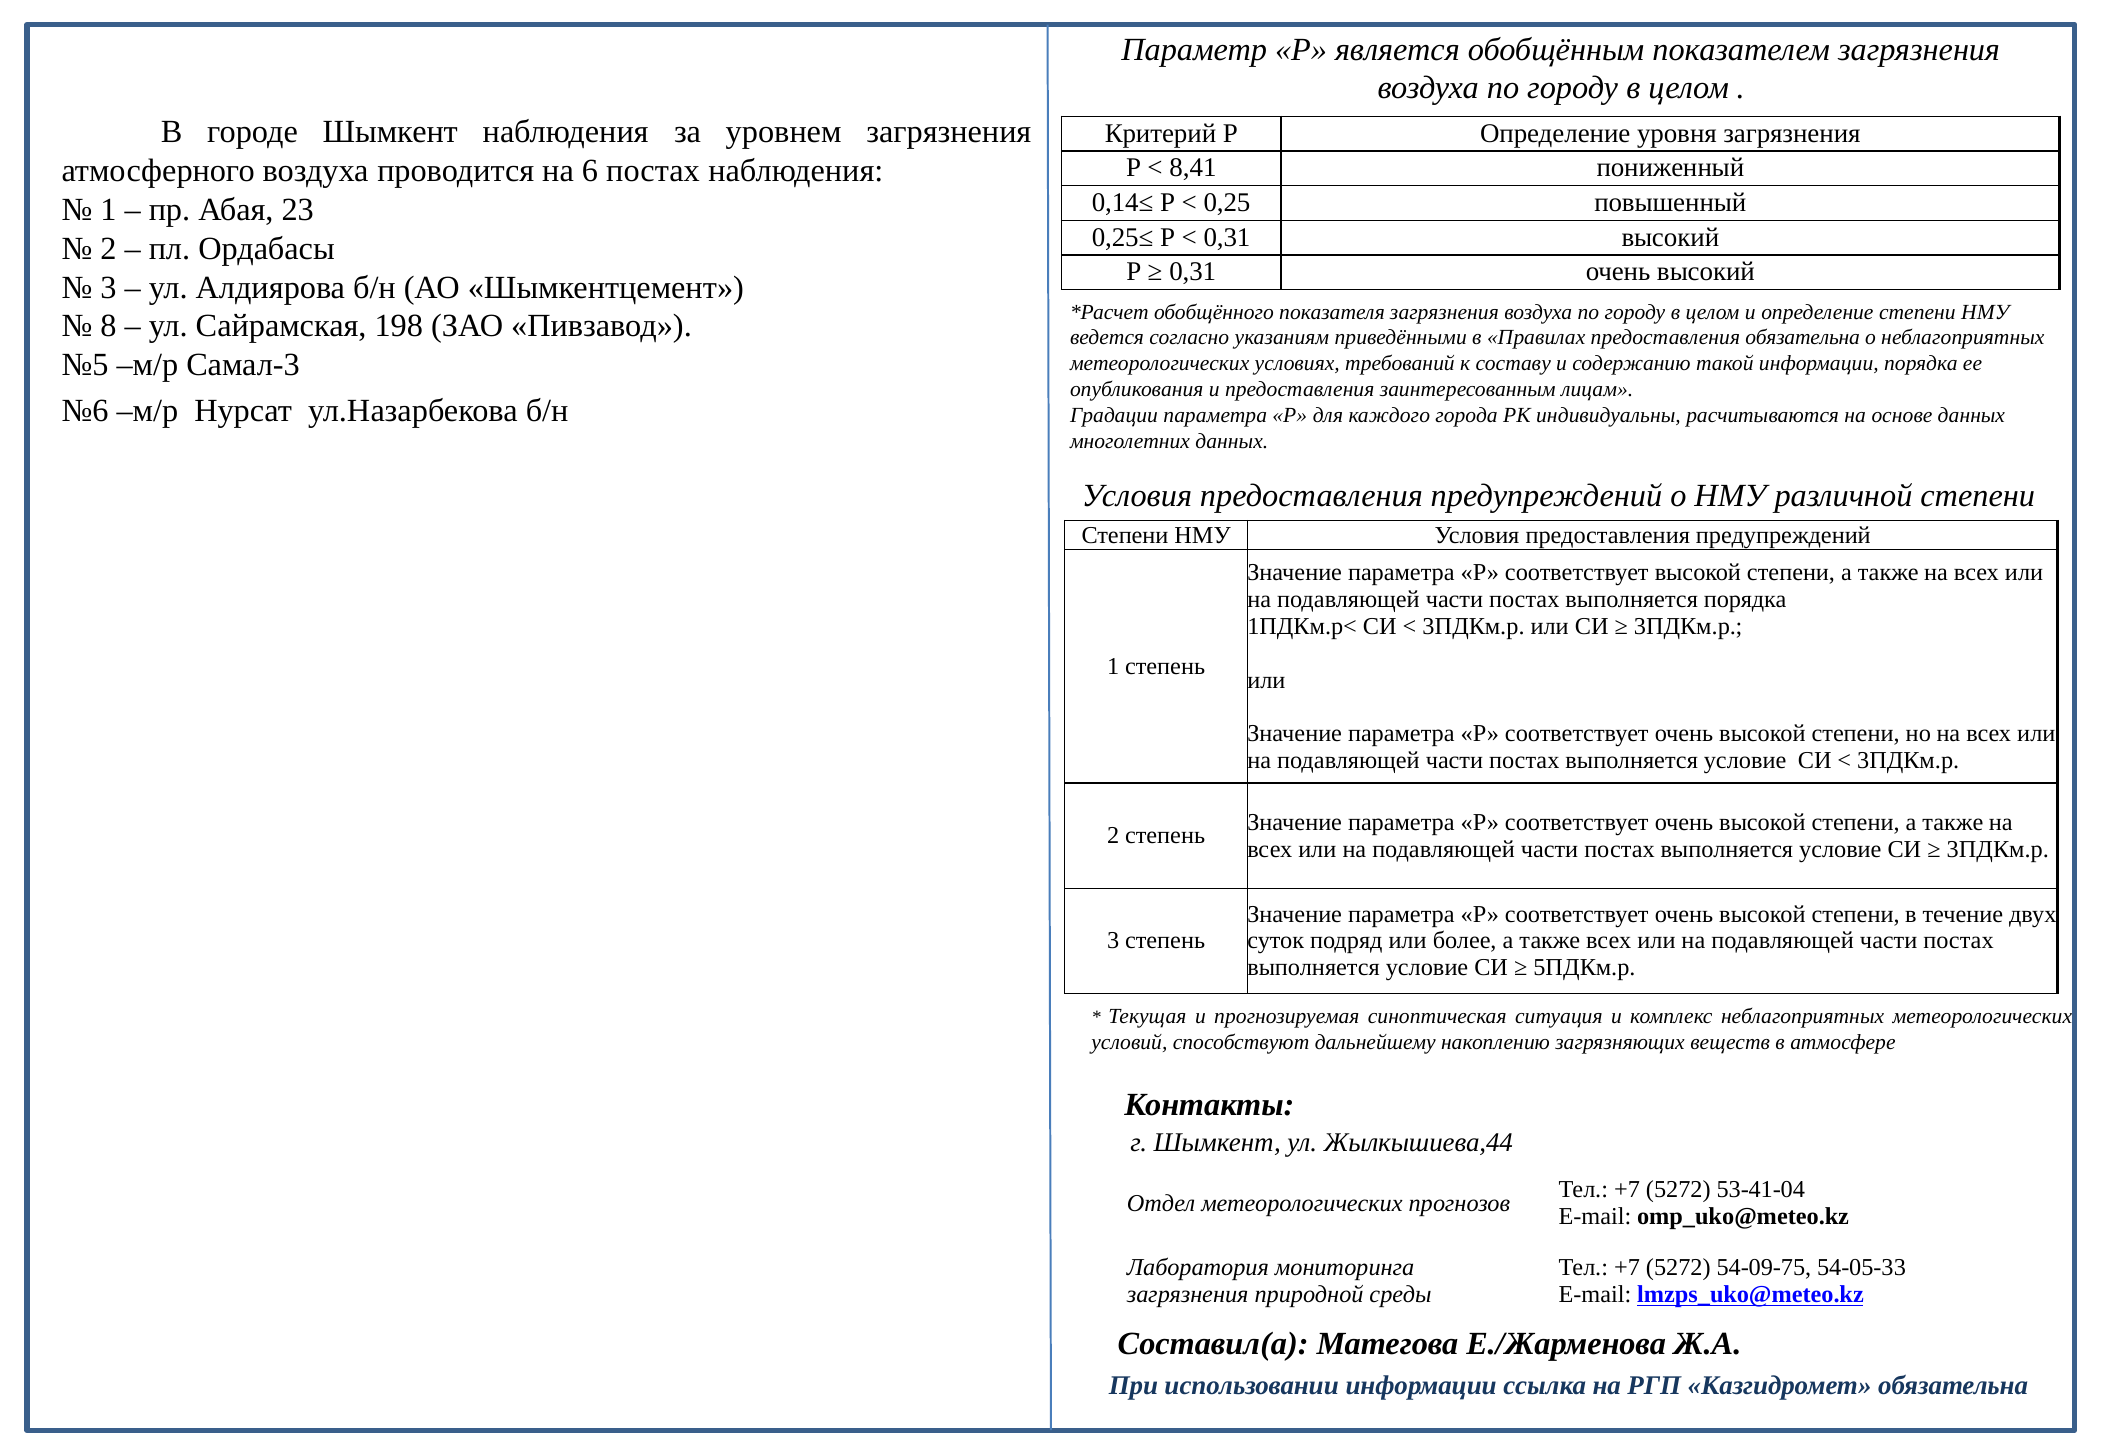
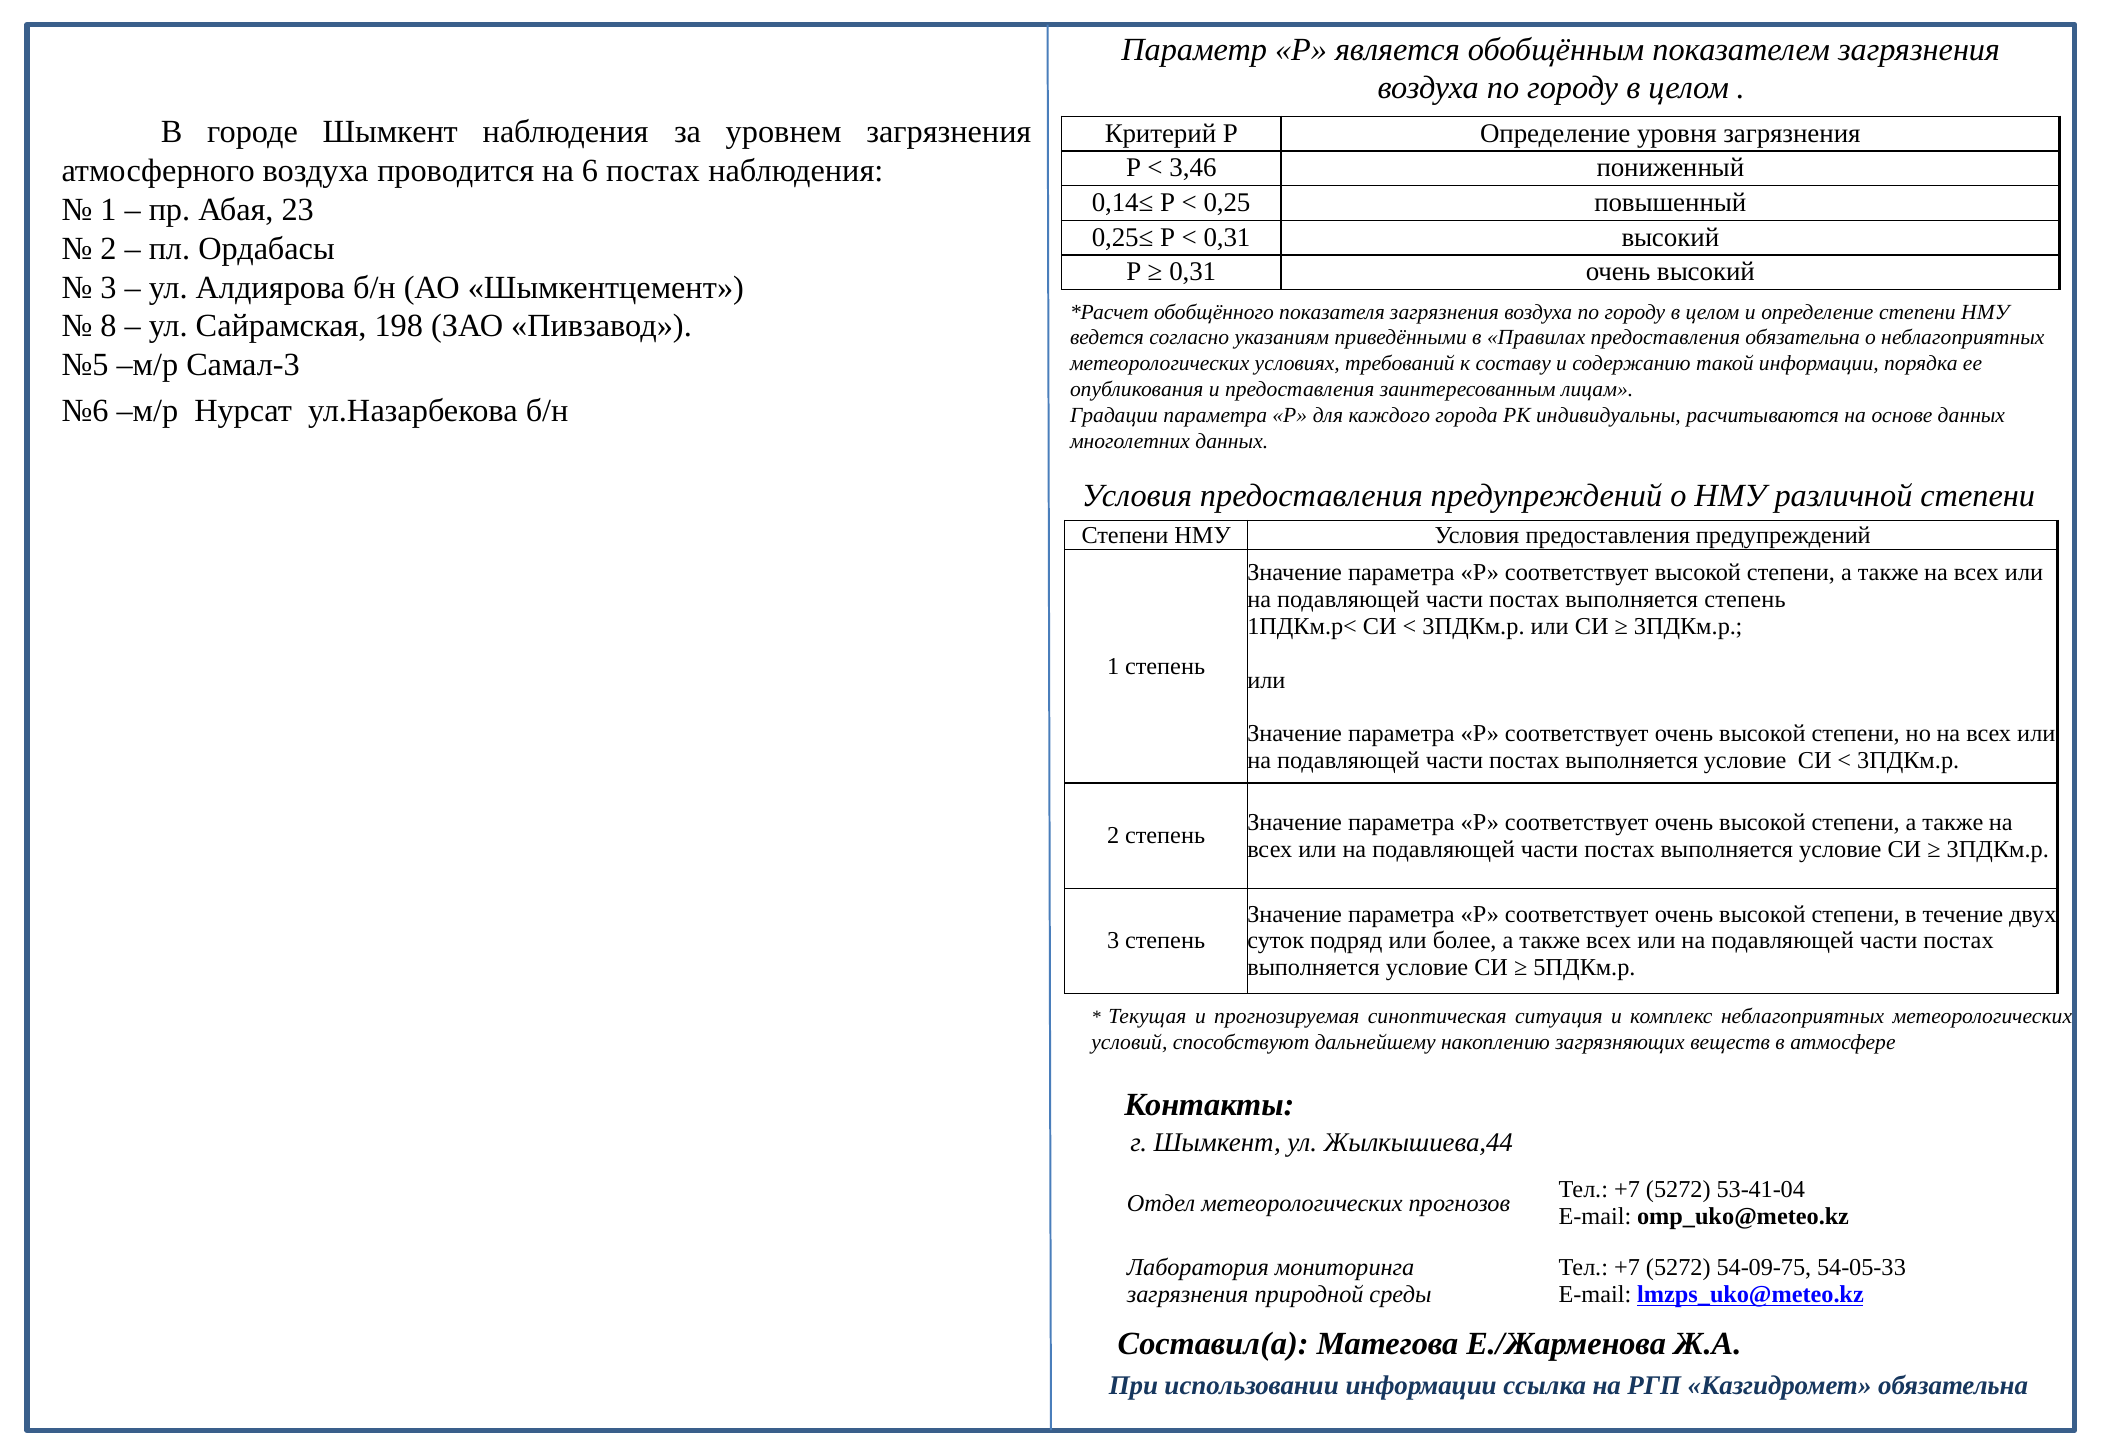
8,41: 8,41 -> 3,46 (1193, 168)
выполняется порядка: порядка -> степень (1745, 599)
